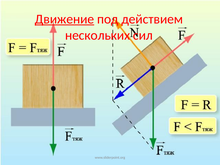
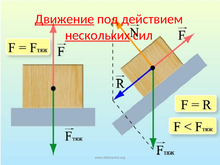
нескольких underline: none -> present (98, 35)
